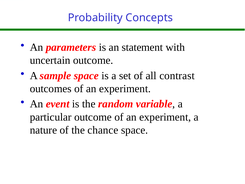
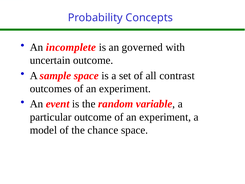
parameters: parameters -> incomplete (71, 47)
statement: statement -> governed (142, 47)
nature: nature -> model (43, 130)
